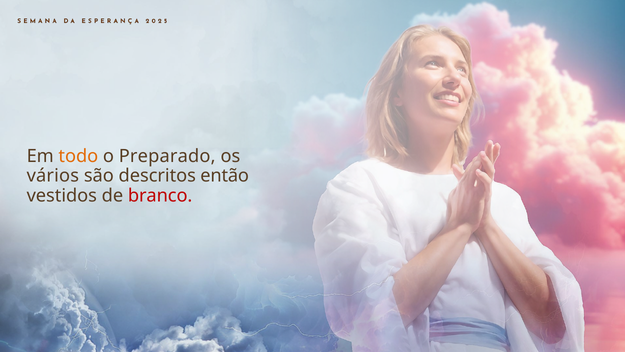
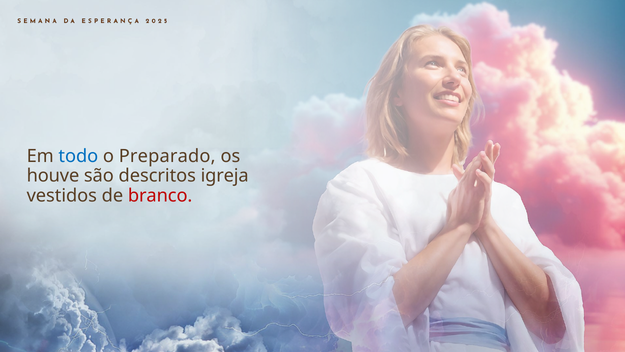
todo colour: orange -> blue (78, 156)
vários: vários -> houve (53, 176)
então: então -> igreja (225, 176)
